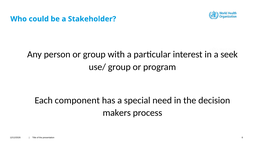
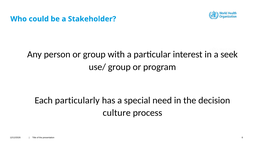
component: component -> particularly (77, 101)
makers: makers -> culture (117, 113)
